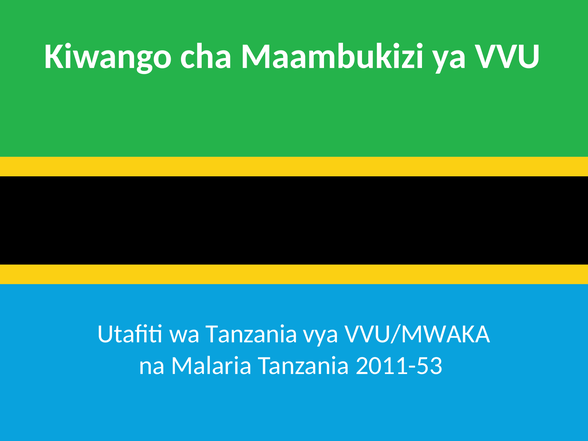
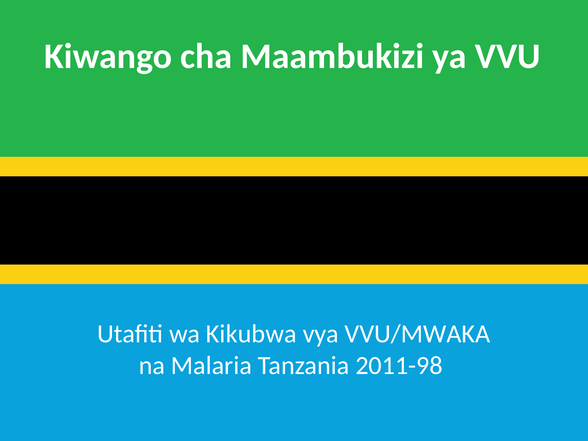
wa Tanzania: Tanzania -> Kikubwa (251, 334)
2011-53: 2011-53 -> 2011-98 (399, 365)
